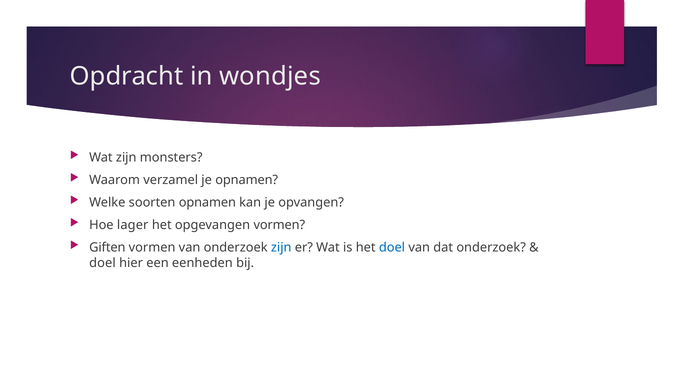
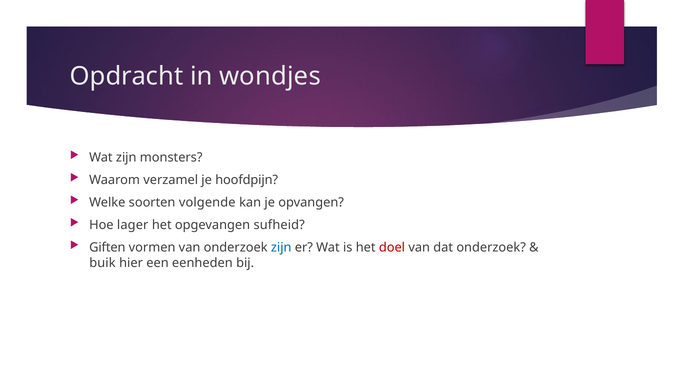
je opnamen: opnamen -> hoofdpijn (247, 180)
soorten opnamen: opnamen -> volgende (207, 202)
opgevangen vormen: vormen -> sufheid (279, 225)
doel colour: blue -> red (392, 247)
doel: doel -> buik (102, 263)
